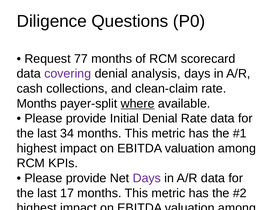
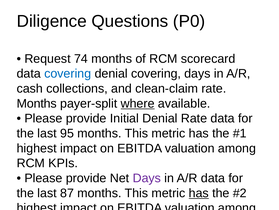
77: 77 -> 74 (81, 59)
covering colour: purple -> blue (68, 73)
denial analysis: analysis -> covering (156, 73)
34: 34 -> 95 (67, 133)
17: 17 -> 87 (67, 192)
has underline: none -> present (199, 192)
